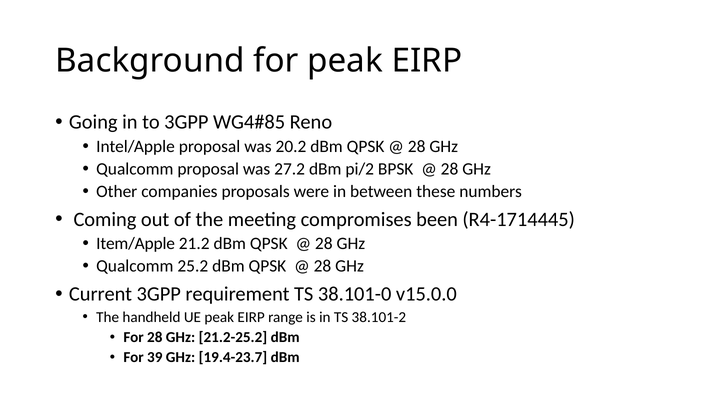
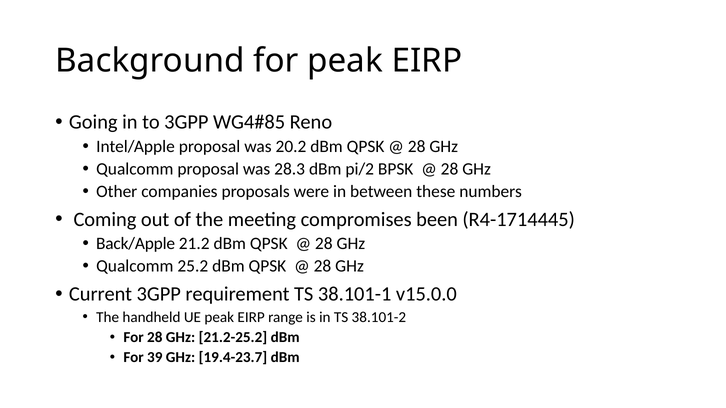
27.2: 27.2 -> 28.3 (290, 169)
Item/Apple: Item/Apple -> Back/Apple (136, 244)
38.101-0: 38.101-0 -> 38.101-1 (355, 294)
